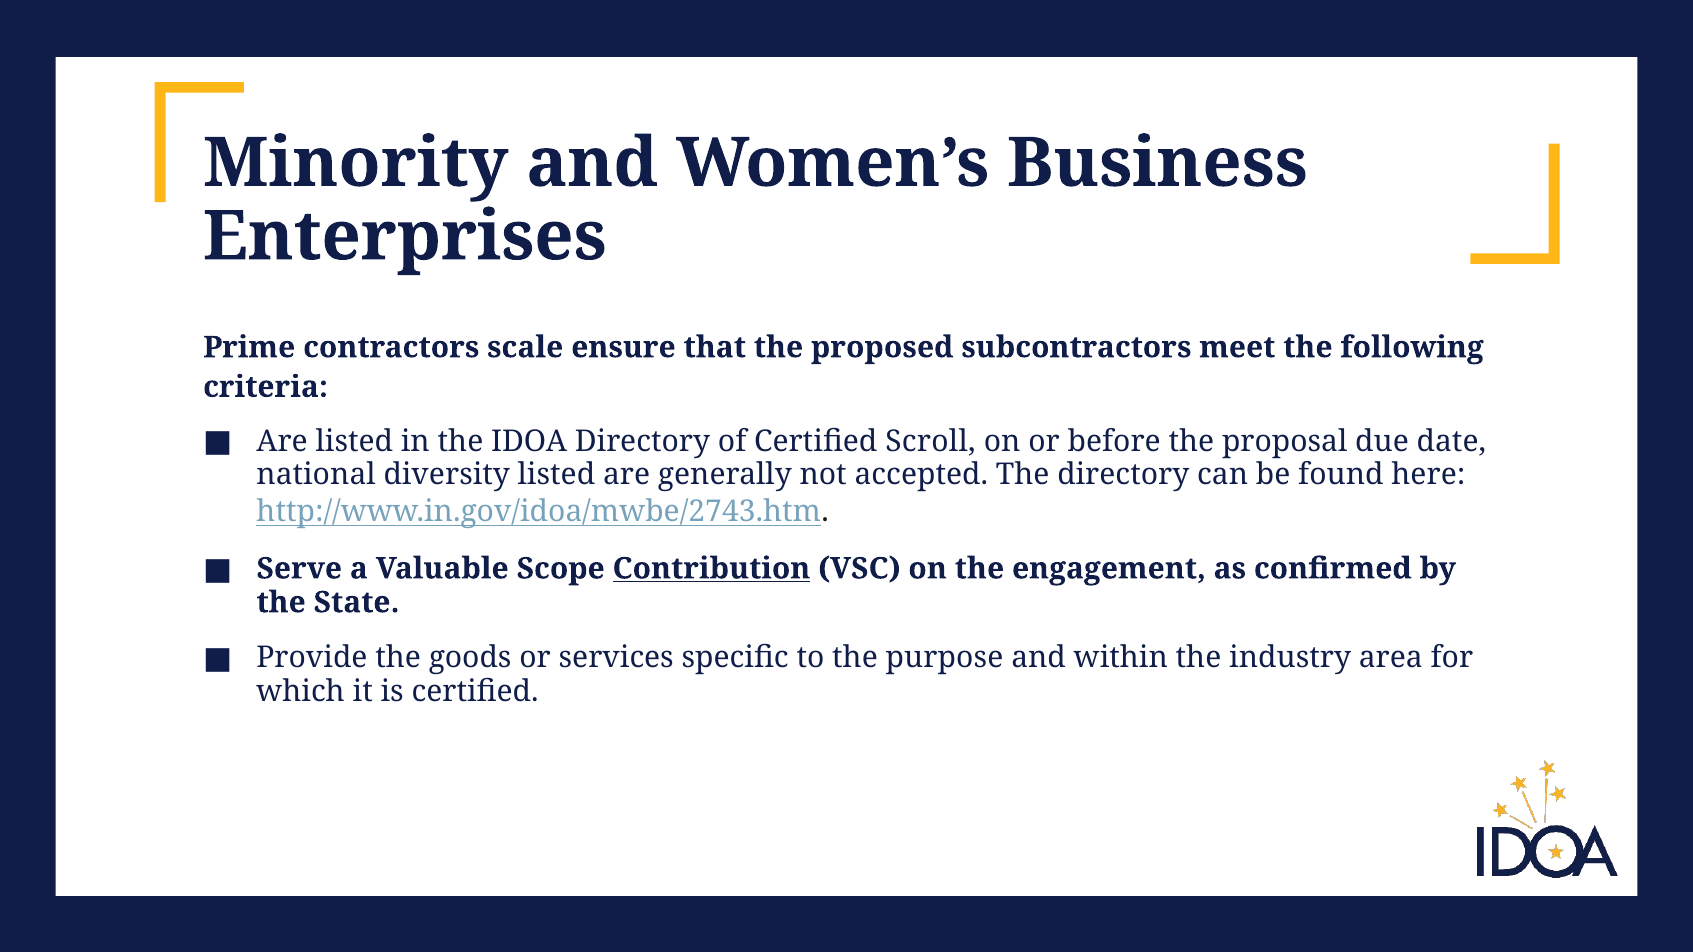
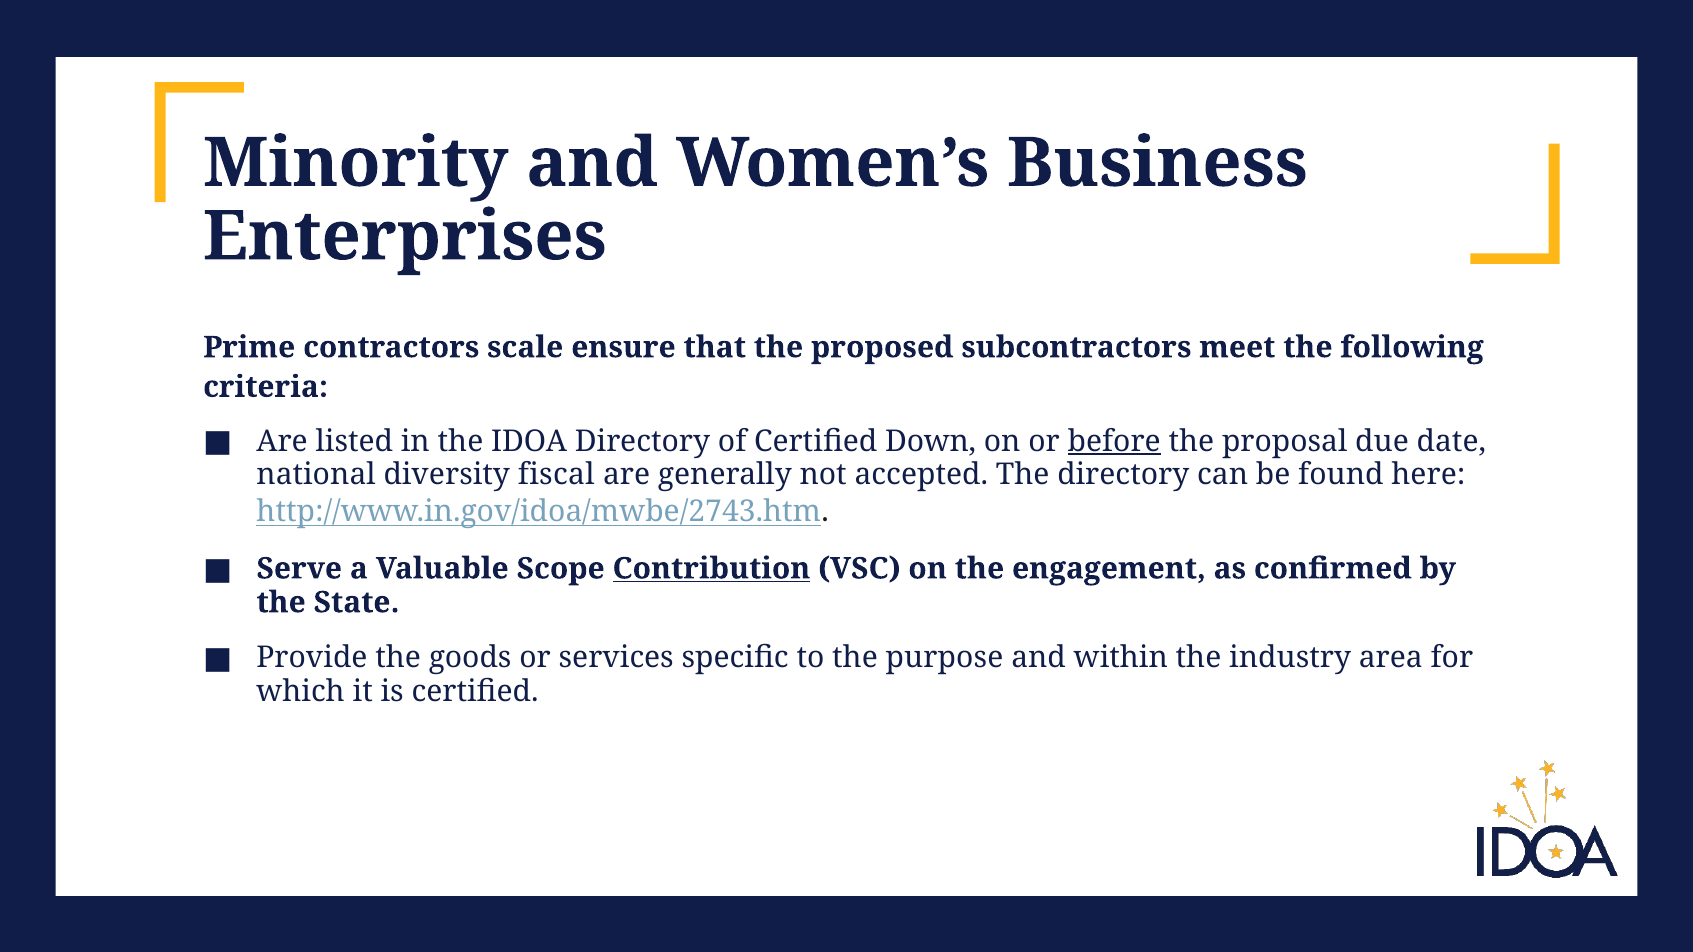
Scroll: Scroll -> Down (931, 441)
before underline: none -> present (1114, 441)
diversity listed: listed -> fiscal (556, 475)
